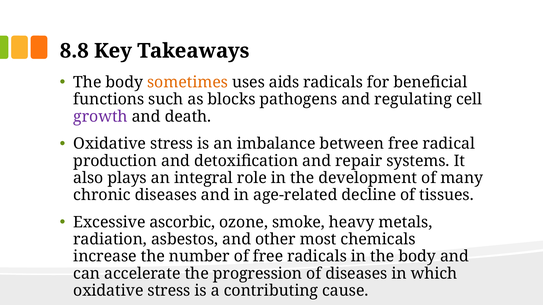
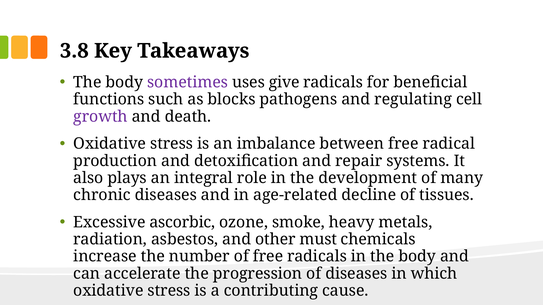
8.8: 8.8 -> 3.8 (74, 51)
sometimes colour: orange -> purple (188, 82)
aids: aids -> give (284, 82)
most: most -> must (318, 240)
